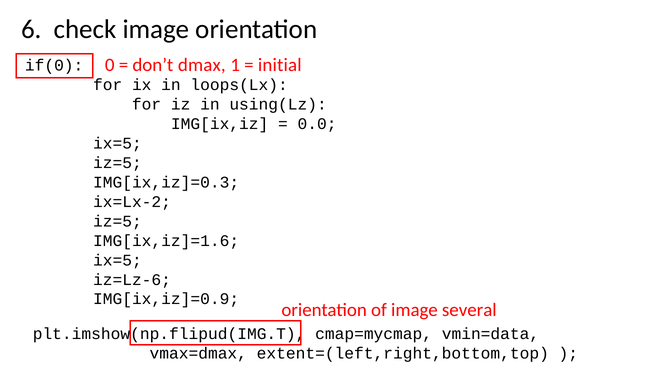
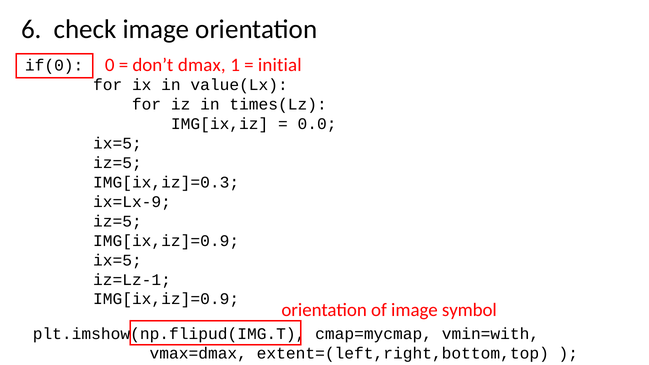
loops(Lx: loops(Lx -> value(Lx (239, 85)
using(Lz: using(Lz -> times(Lz (278, 104)
ix=Lx-2: ix=Lx-2 -> ix=Lx-9 (132, 202)
IMG[ix,iz]=1.6: IMG[ix,iz]=1.6 -> IMG[ix,iz]=0.9 (166, 241)
iz=Lz-6: iz=Lz-6 -> iz=Lz-1 (132, 280)
several: several -> symbol (469, 310)
vmin=data: vmin=data -> vmin=with (490, 334)
